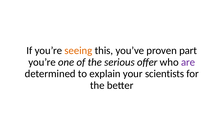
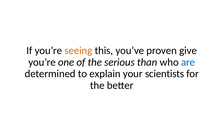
part: part -> give (188, 50)
offer: offer -> than (147, 62)
are colour: purple -> blue (188, 62)
